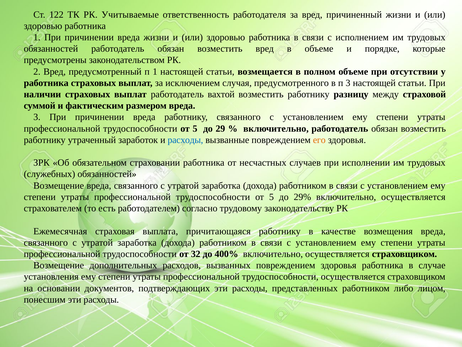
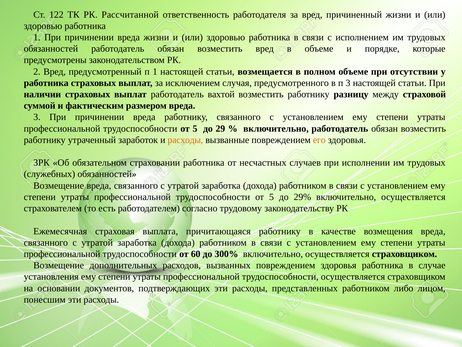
Учитываемые: Учитываемые -> Рассчитанной (130, 15)
расходы colour: blue -> orange (185, 140)
32: 32 -> 60 (196, 254)
400%: 400% -> 300% (226, 254)
